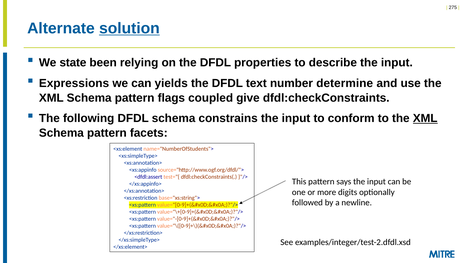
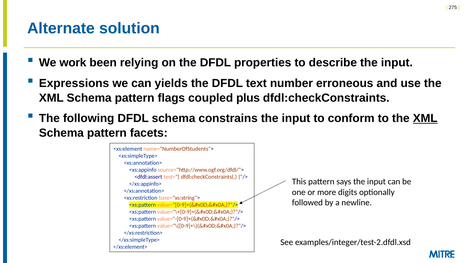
solution underline: present -> none (129, 28)
state: state -> work (73, 63)
determine: determine -> erroneous (345, 83)
give: give -> plus (248, 98)
